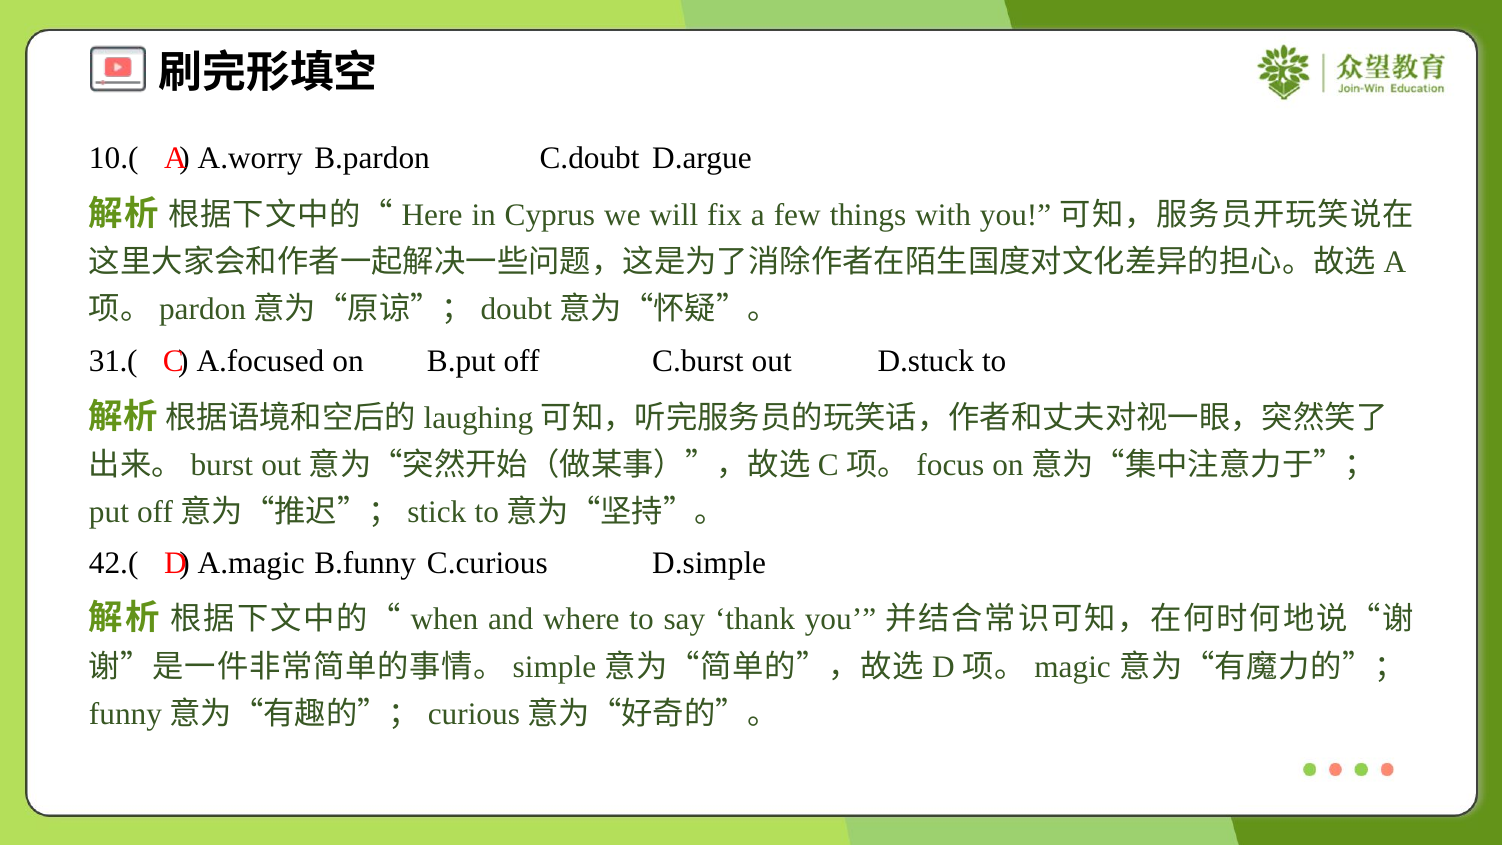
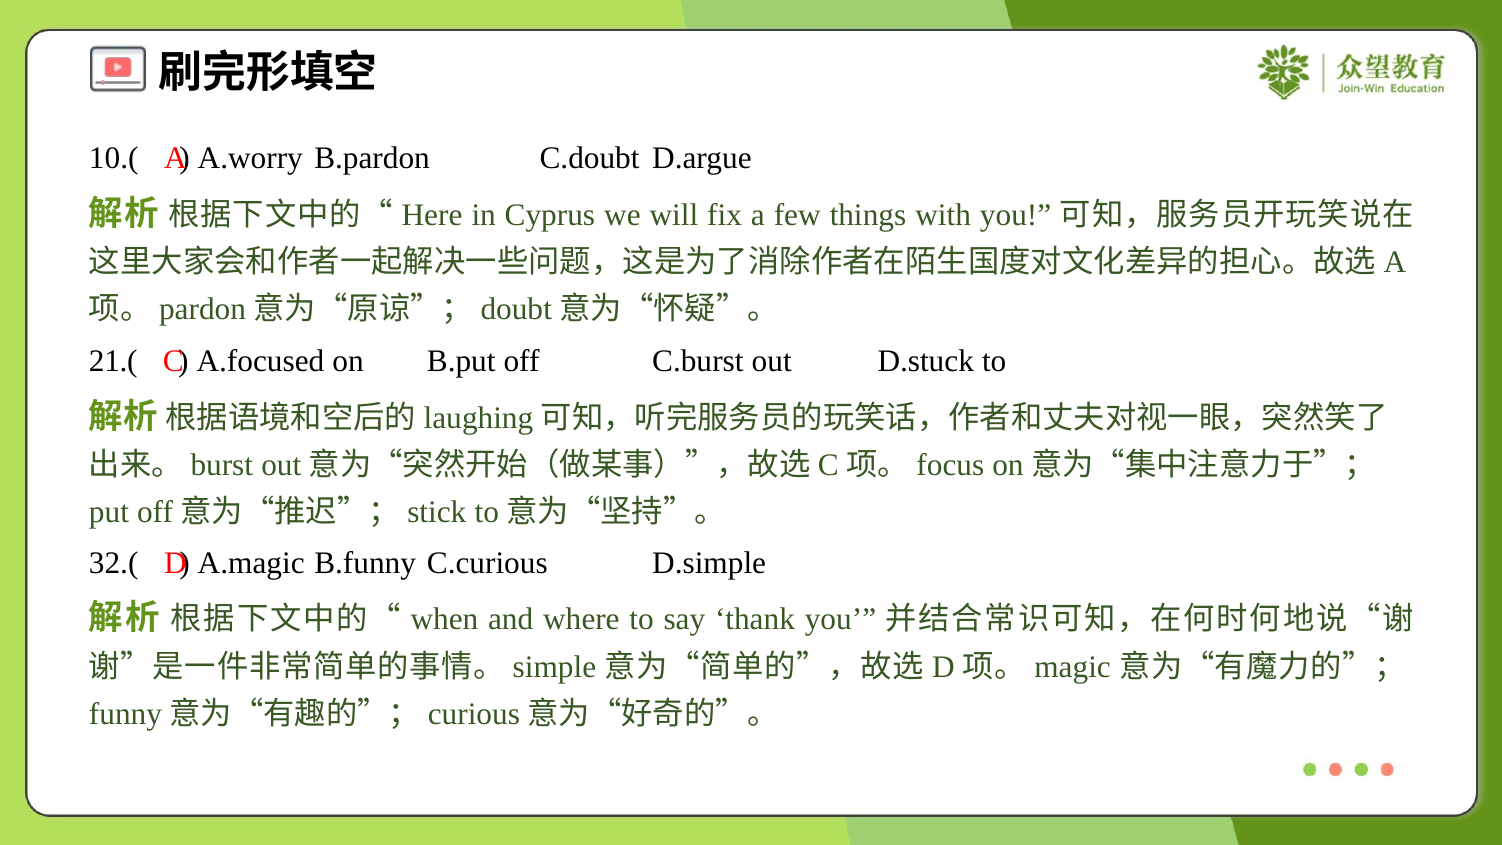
31.(: 31.( -> 21.( (113, 361)
42.(: 42.( -> 32.( (114, 563)
